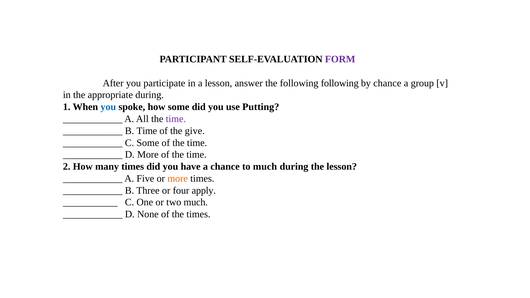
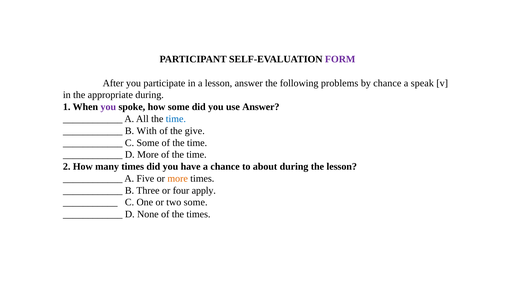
following following: following -> problems (340, 83)
group: group -> speak (422, 83)
you colour: blue -> purple (108, 107)
use Putting: Putting -> Answer (261, 107)
time colour: purple -> blue (176, 119)
B Time: Time -> With (147, 131)
to much: much -> about (265, 167)
two much: much -> some (196, 202)
